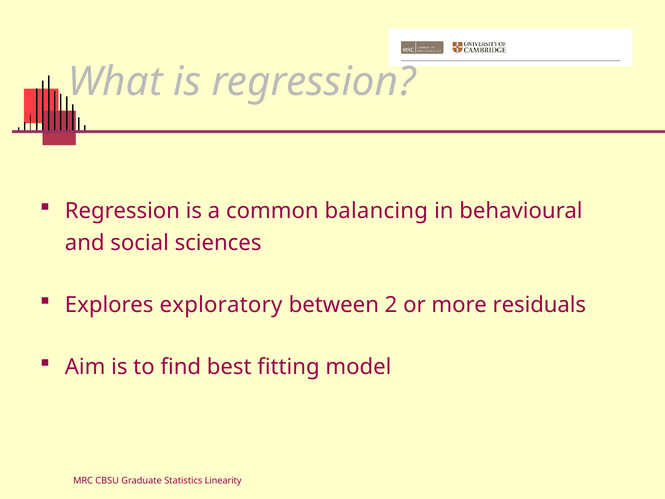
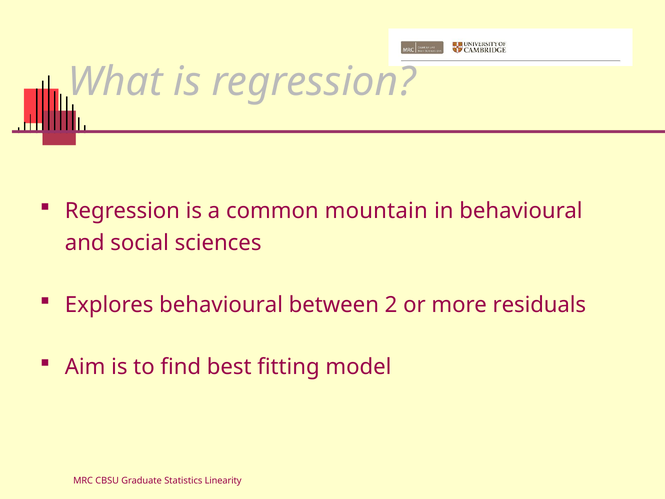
balancing: balancing -> mountain (376, 211)
Explores exploratory: exploratory -> behavioural (221, 305)
